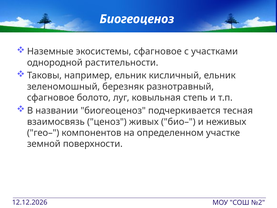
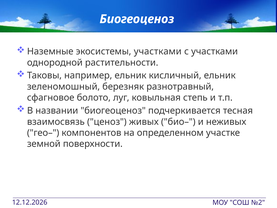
экосистемы сфагновое: сфагновое -> участками (158, 51)
